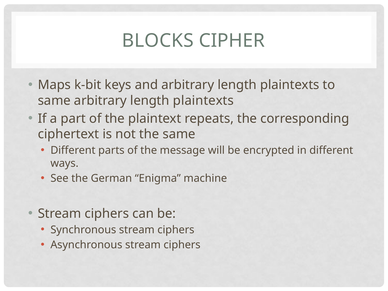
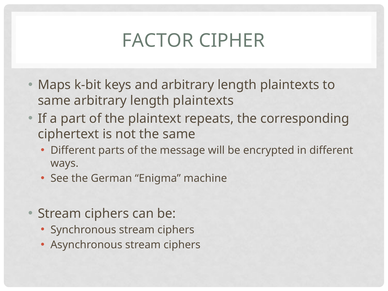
BLOCKS: BLOCKS -> FACTOR (158, 41)
